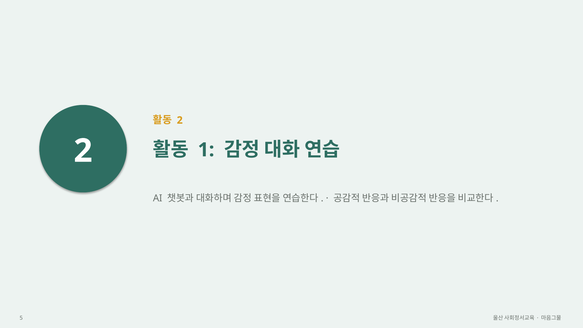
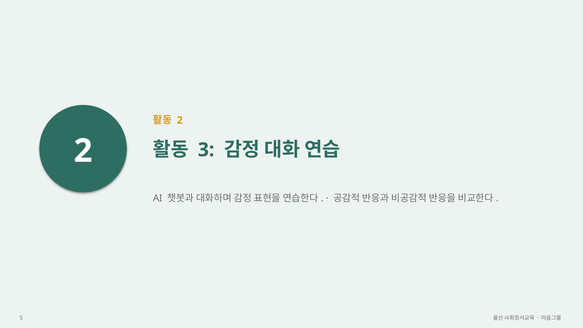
1: 1 -> 3 (206, 150)
